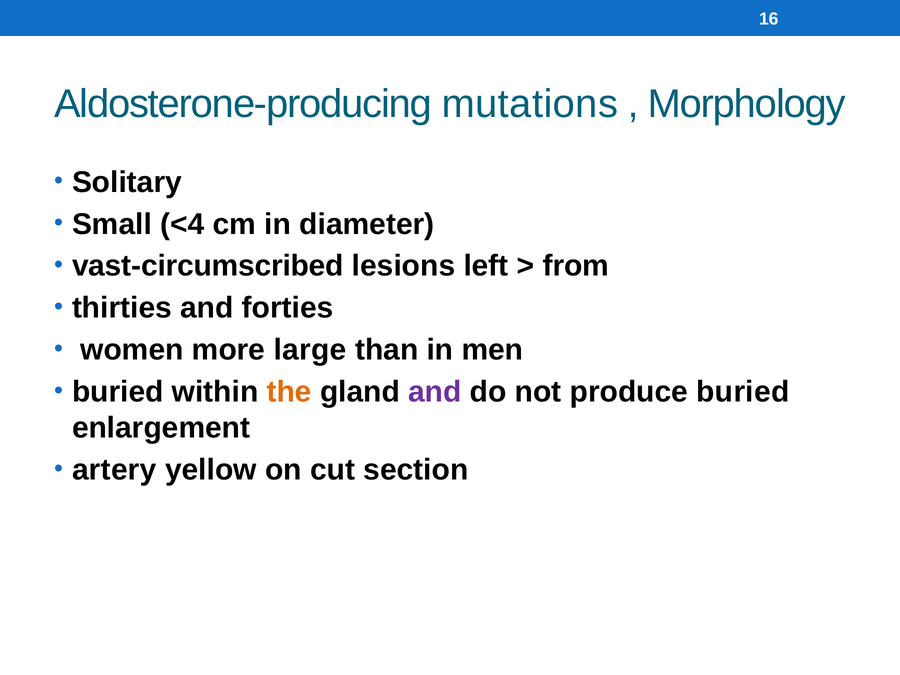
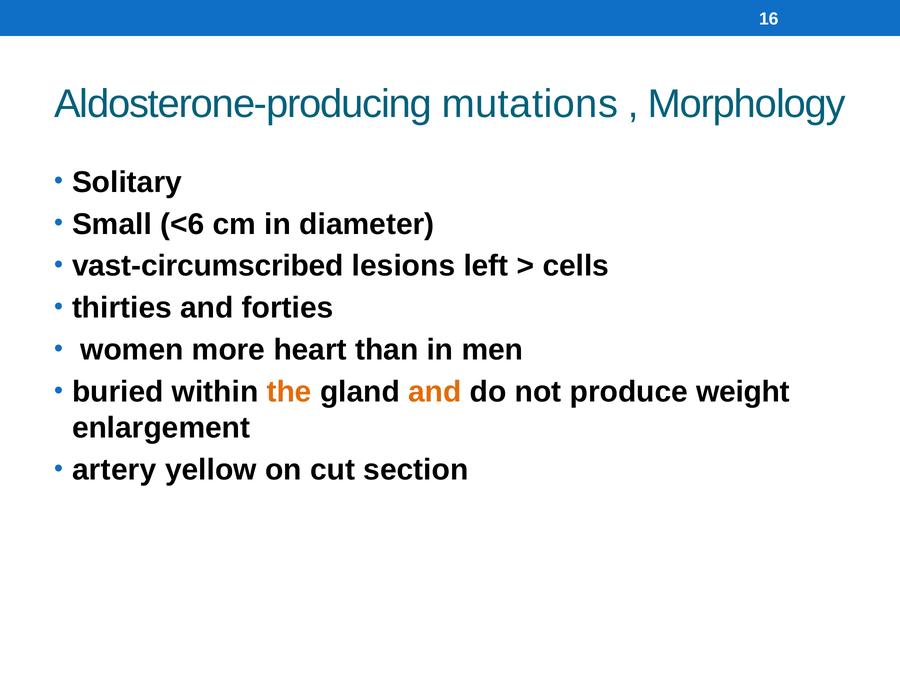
<4: <4 -> <6 (182, 224)
from: from -> cells (576, 266)
large: large -> heart (310, 350)
and colour: purple -> orange (435, 392)
produce buried: buried -> weight (743, 392)
